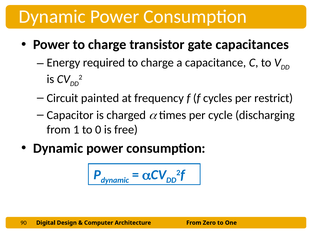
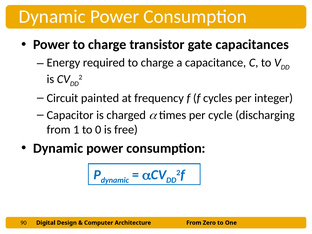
restrict: restrict -> integer (274, 98)
